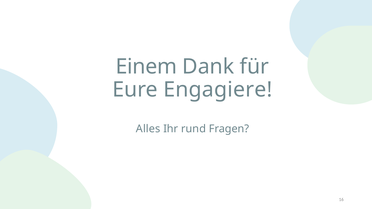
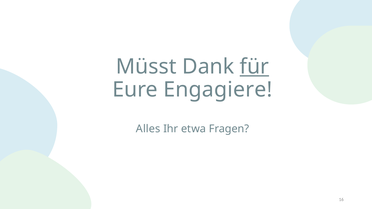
Einem: Einem -> Müsst (146, 67)
für underline: none -> present (254, 67)
rund: rund -> etwa (193, 129)
